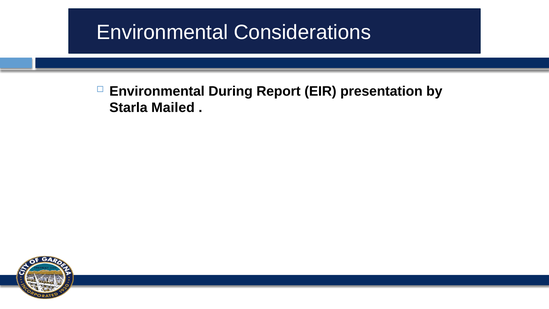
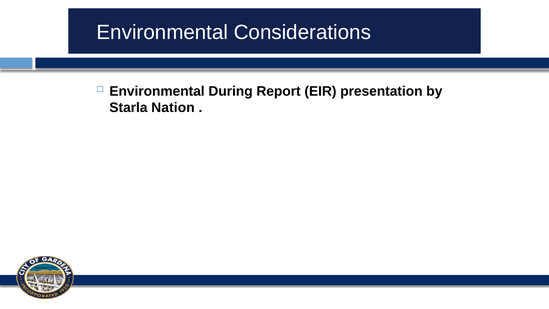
Mailed: Mailed -> Nation (173, 108)
